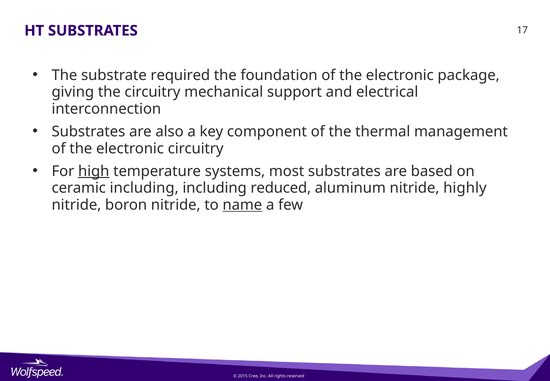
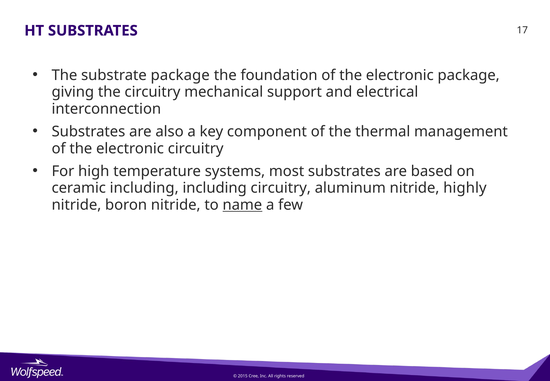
substrate required: required -> package (180, 75)
high underline: present -> none (94, 171)
including reduced: reduced -> circuitry (281, 188)
